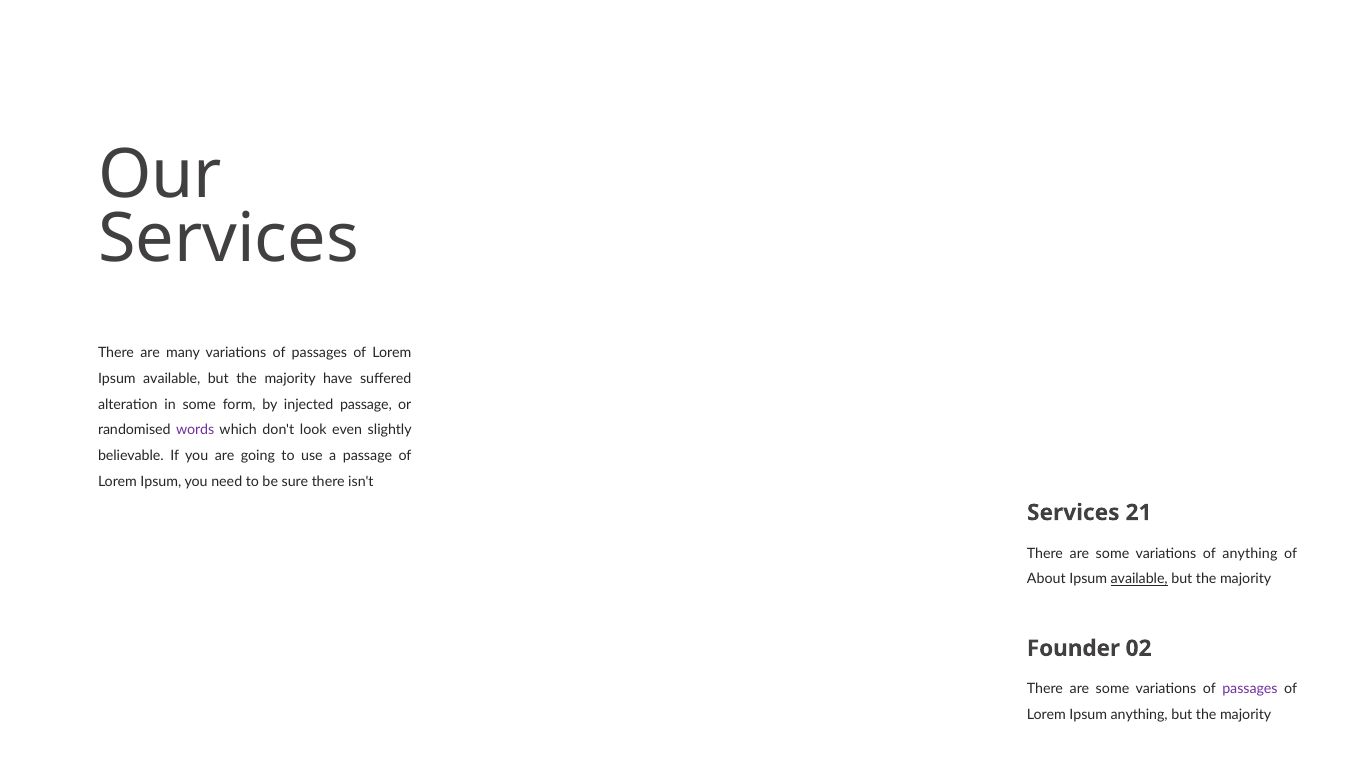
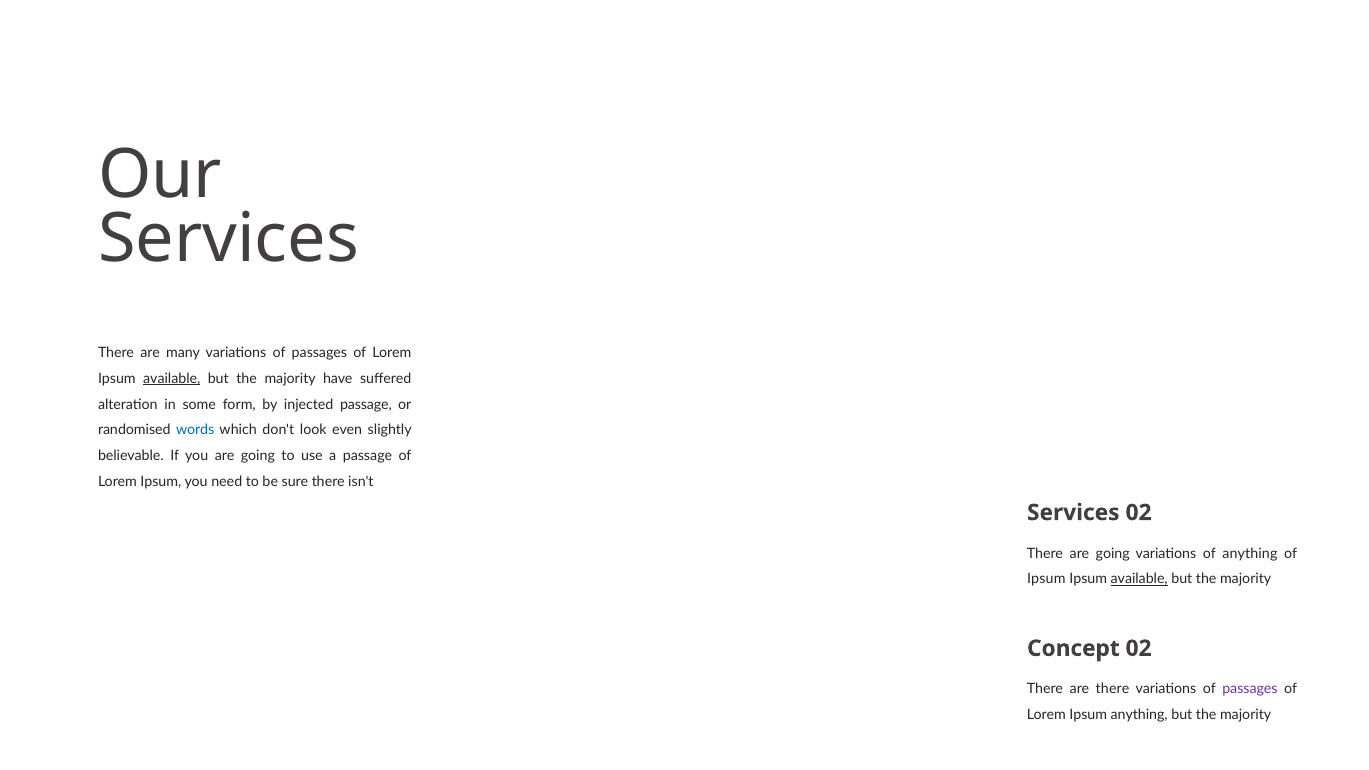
available underline: none -> present (172, 379)
words colour: purple -> blue (195, 430)
Services 21: 21 -> 02 (1139, 513)
some: some -> going (1113, 553)
About: About -> Ipsum (1046, 579)
Founder: Founder -> Concept (1073, 648)
some: some -> there (1113, 689)
